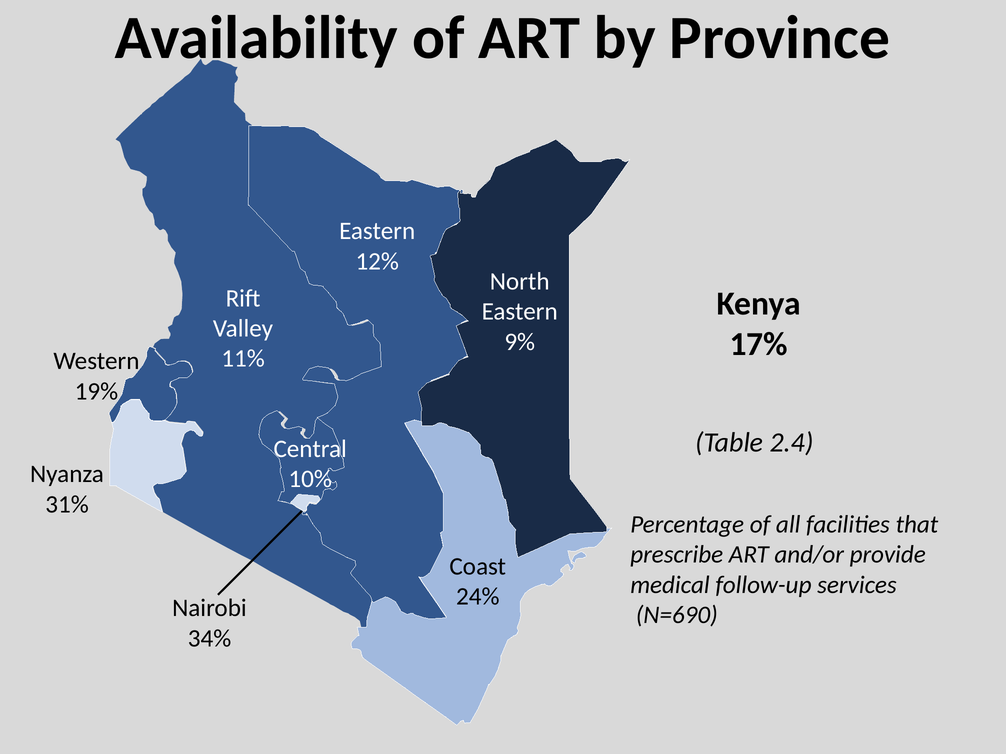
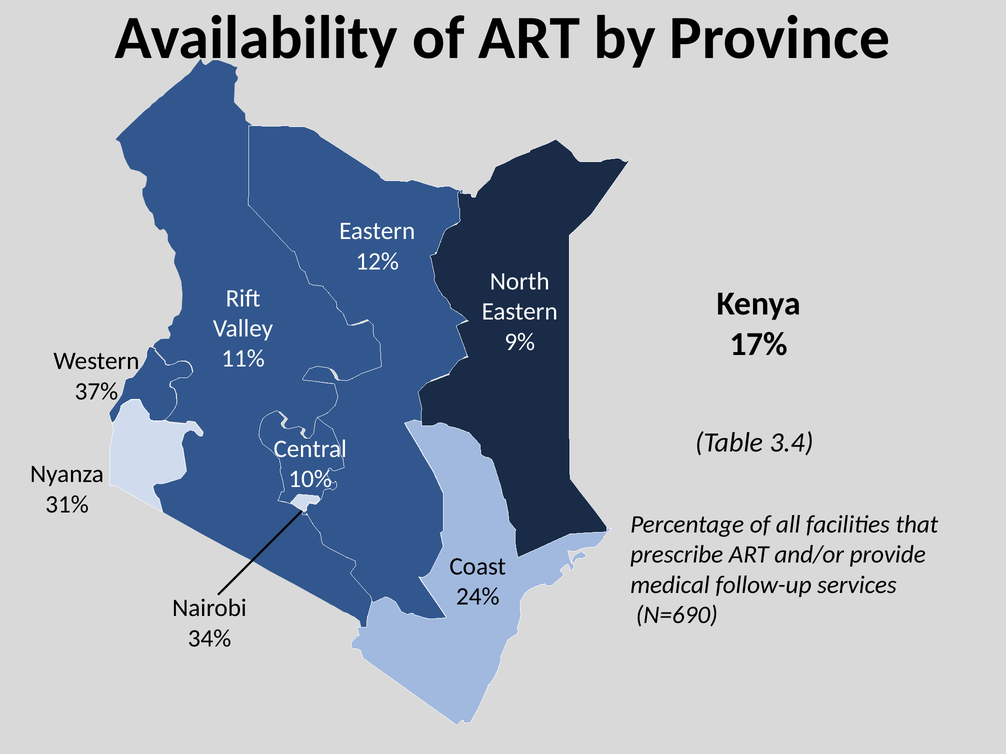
19%: 19% -> 37% (96, 392)
2.4: 2.4 -> 3.4 (792, 443)
